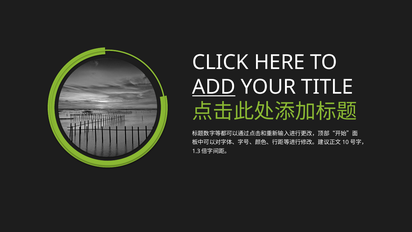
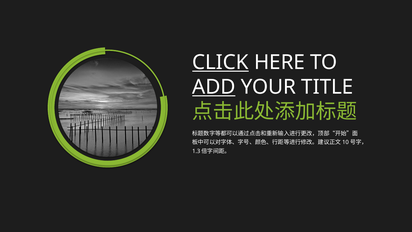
CLICK underline: none -> present (220, 62)
